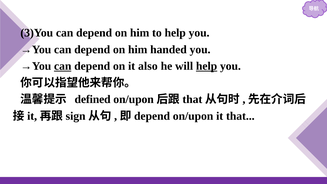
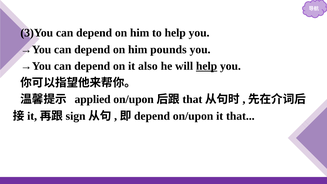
handed: handed -> pounds (168, 49)
can underline: present -> none (63, 66)
defined: defined -> applied (93, 99)
